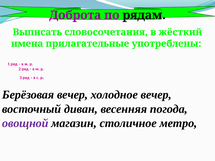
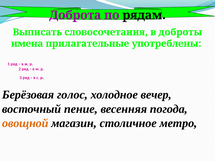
жёсткий: жёсткий -> доброты (180, 32)
Берёзовая вечер: вечер -> голос (72, 95)
диван: диван -> пение (81, 109)
овощной colour: purple -> orange (25, 123)
